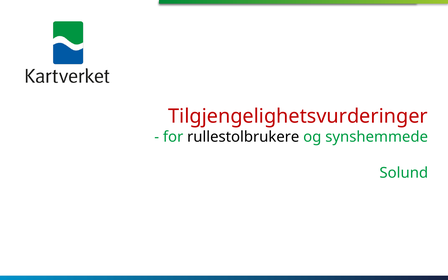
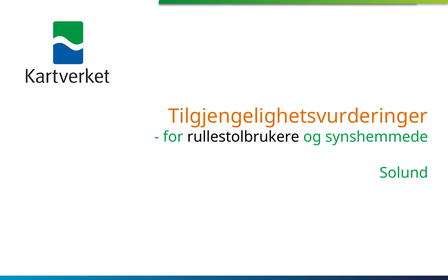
Tilgjengelighetsvurderinger colour: red -> orange (298, 116)
